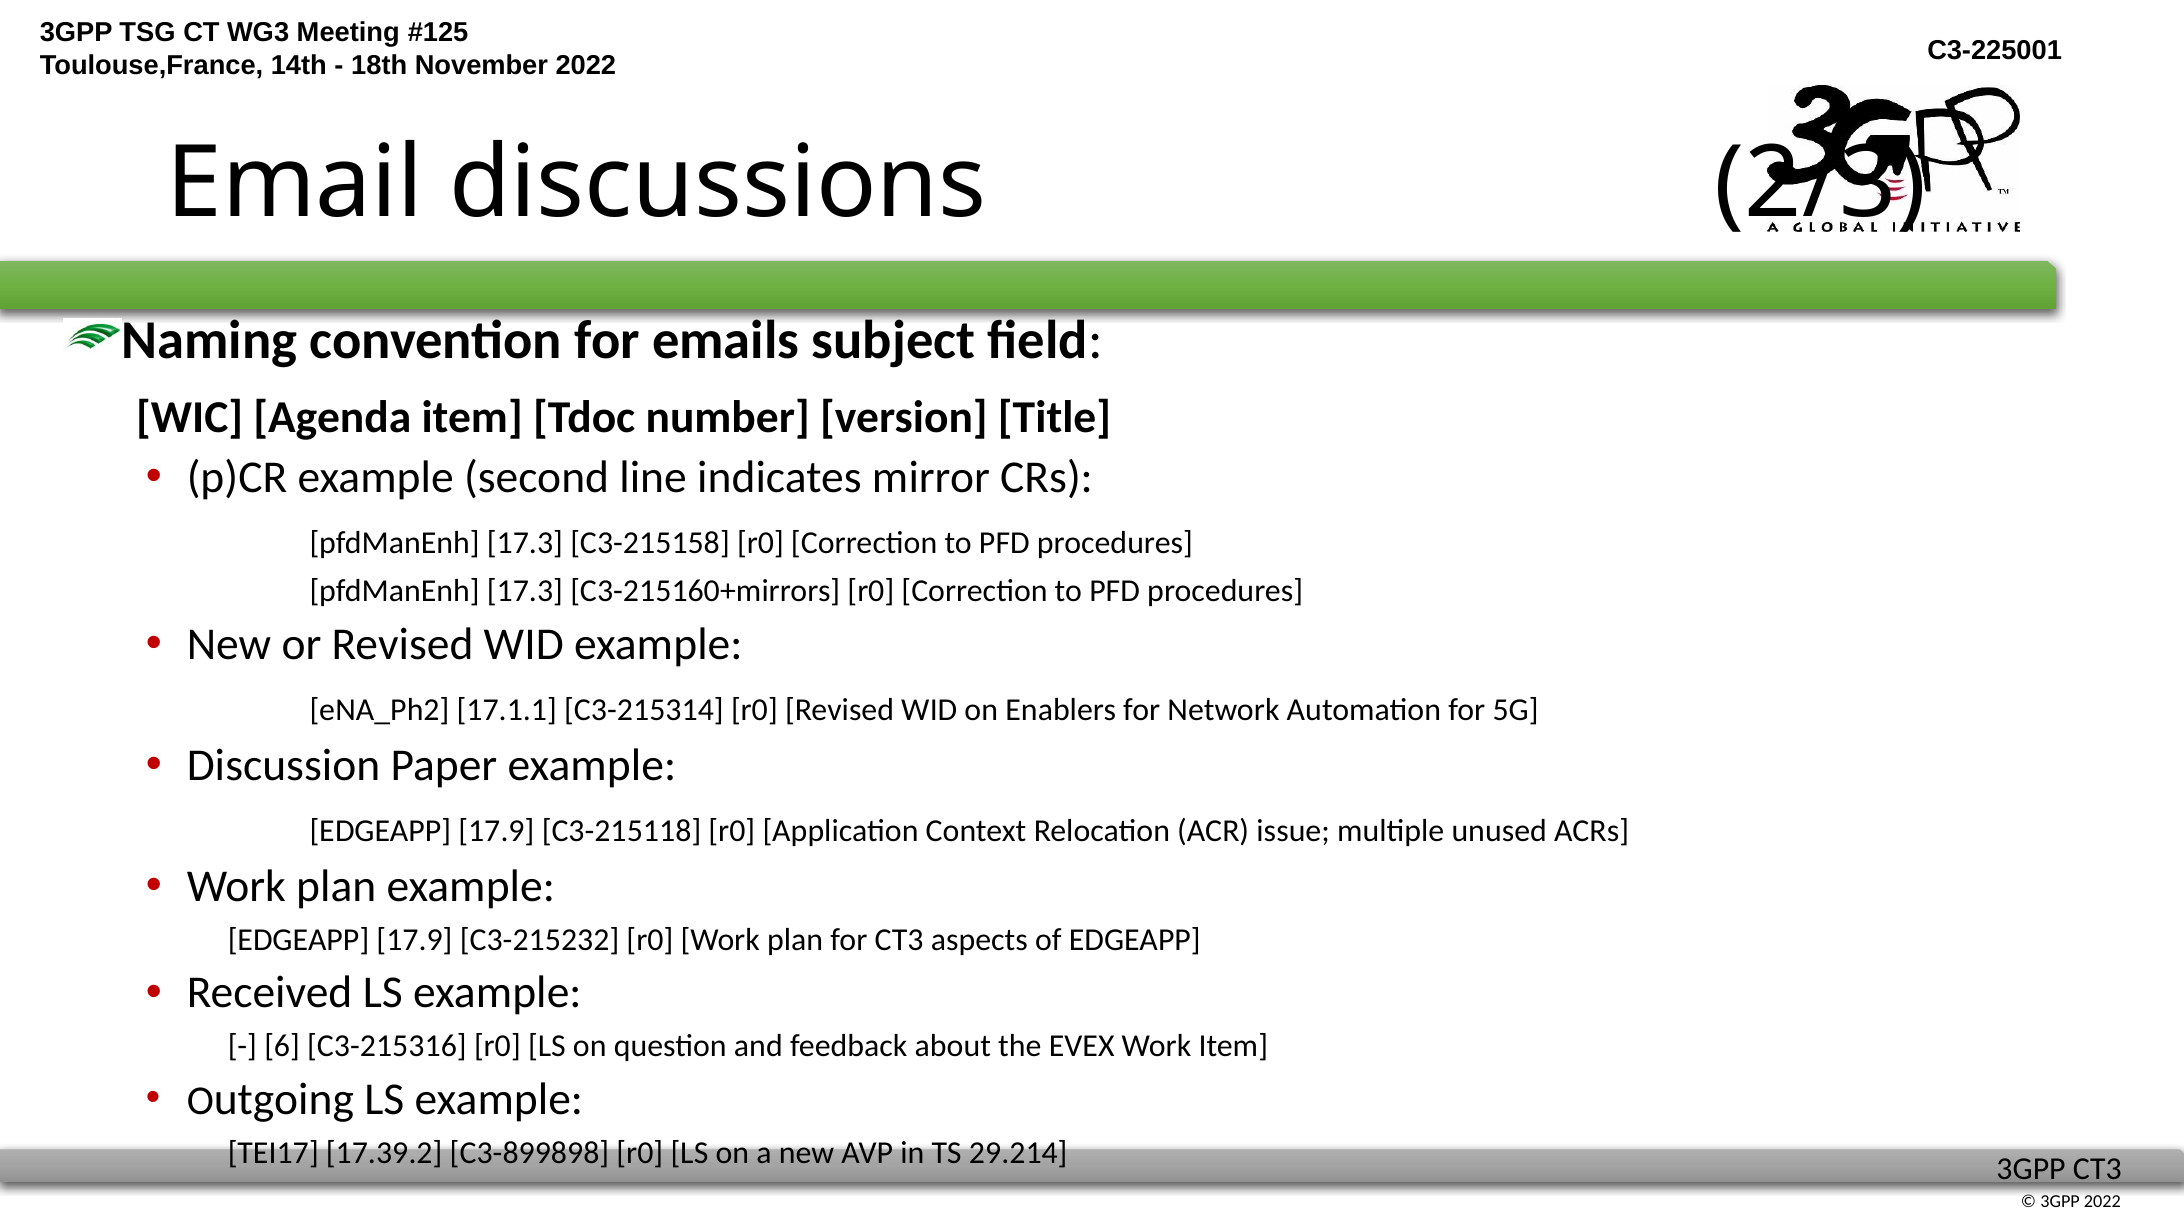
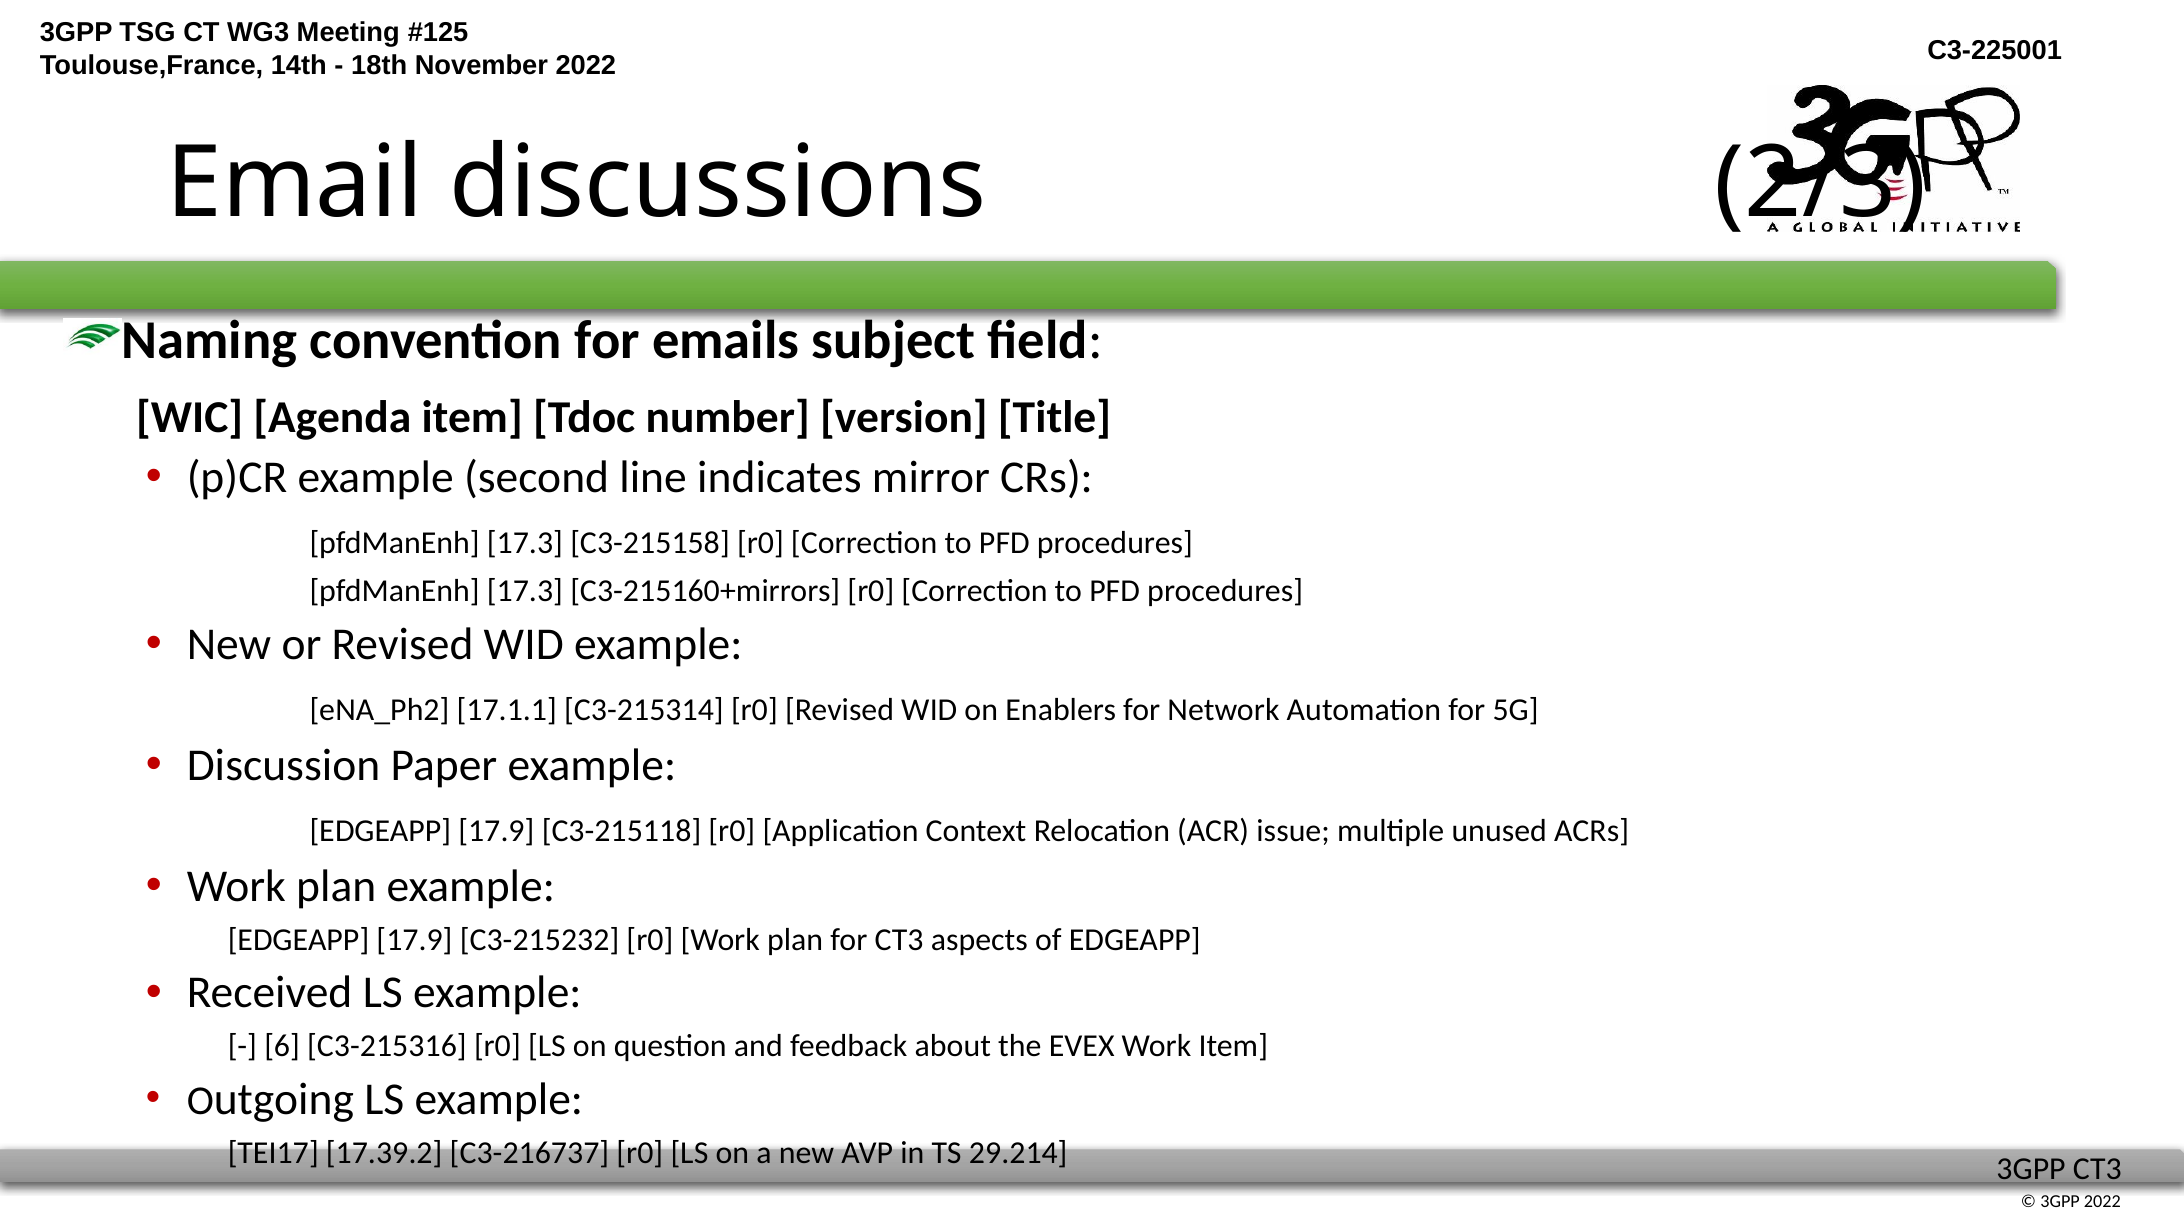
C3-899898: C3-899898 -> C3-216737 (529, 1152)
